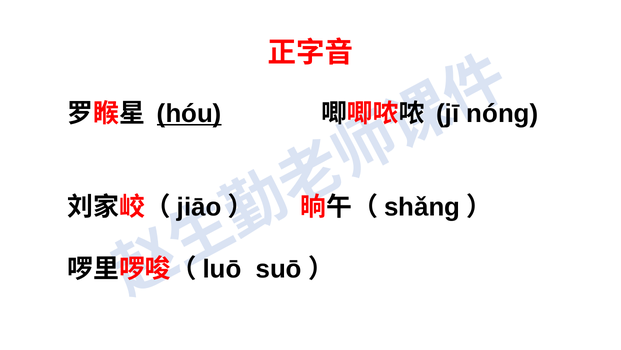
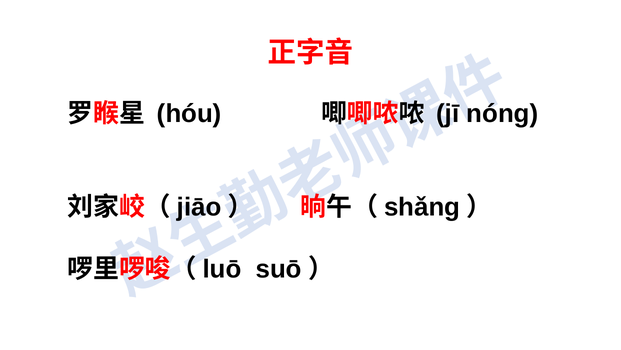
hóu underline: present -> none (189, 114)
